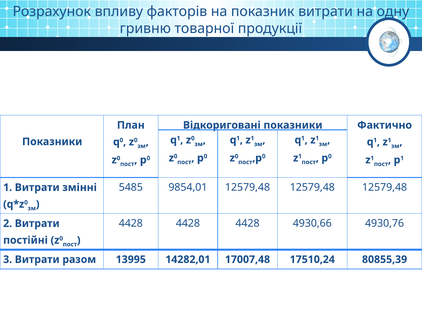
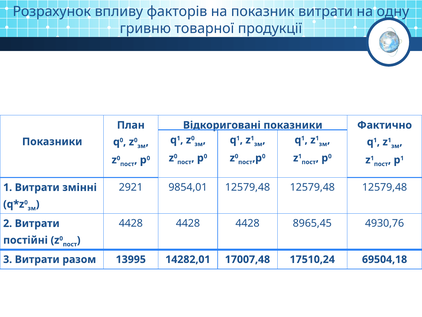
5485: 5485 -> 2921 (131, 187)
4930,66: 4930,66 -> 8965,45 (312, 223)
80855,39: 80855,39 -> 69504,18 (385, 259)
